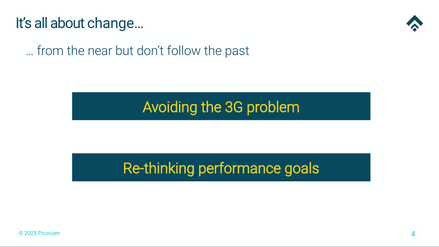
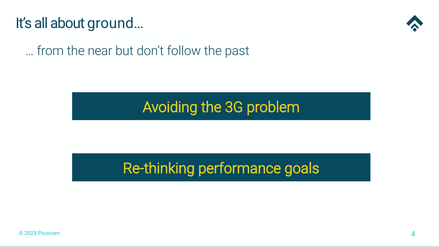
change…: change… -> ground… (115, 23)
